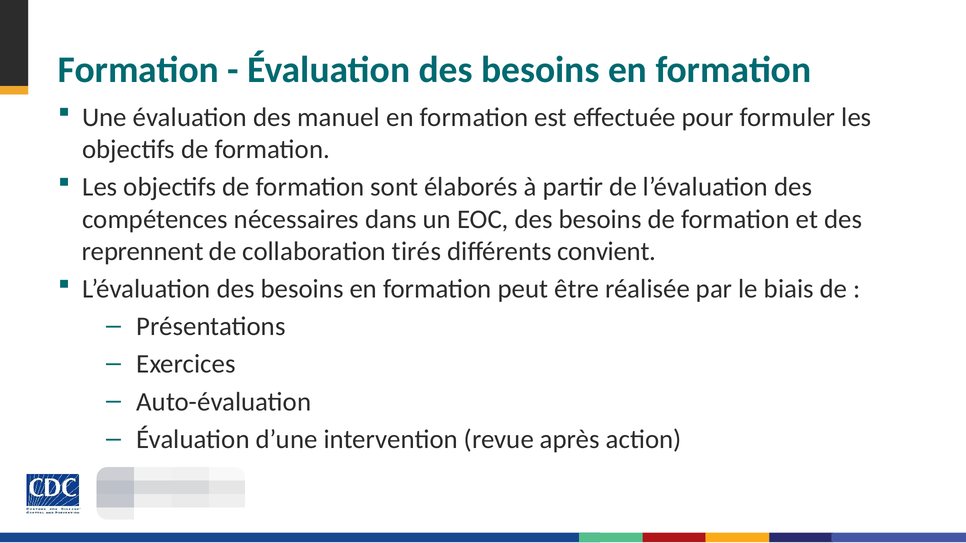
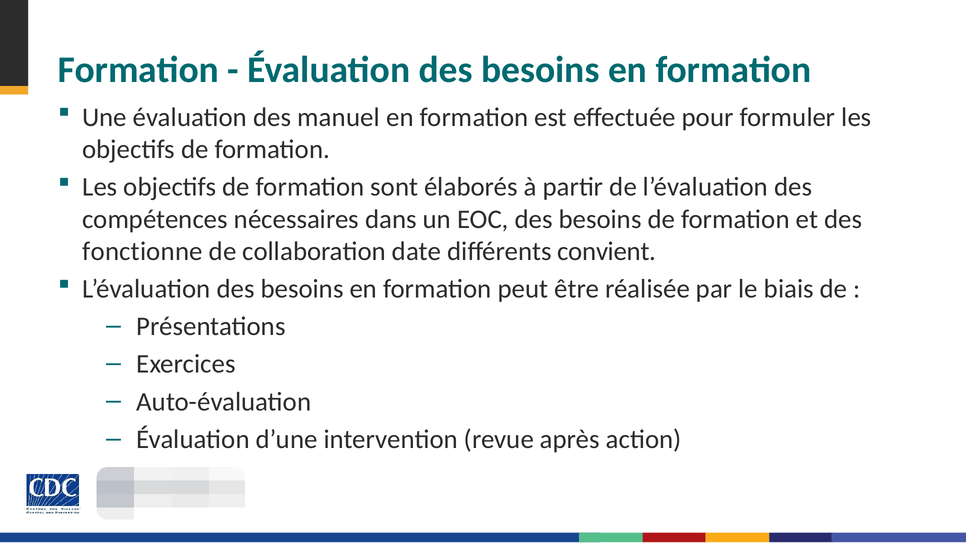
reprennent: reprennent -> fonctionne (142, 252)
tirés: tirés -> date (417, 252)
